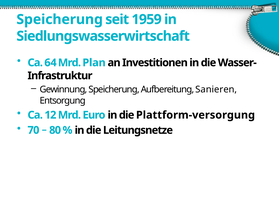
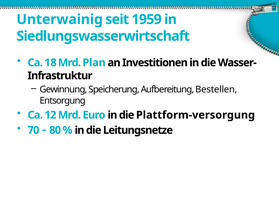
Speicherung: Speicherung -> Unterwainig (60, 19)
64: 64 -> 18 (50, 63)
Sanieren: Sanieren -> Bestellen (216, 90)
